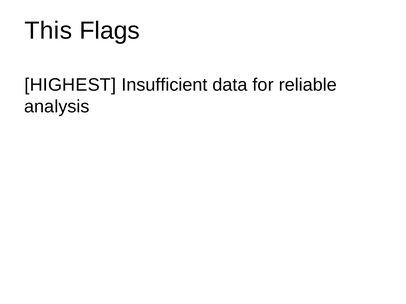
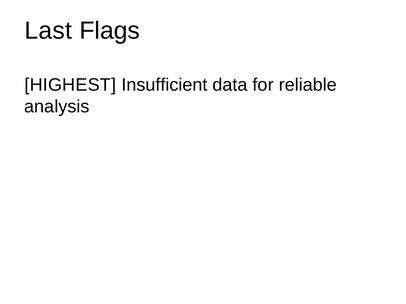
This: This -> Last (48, 31)
